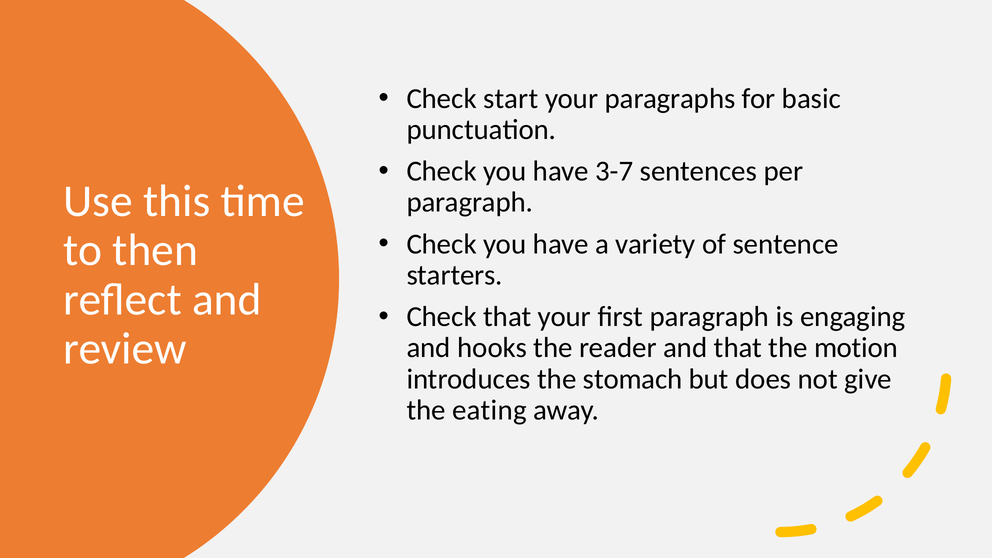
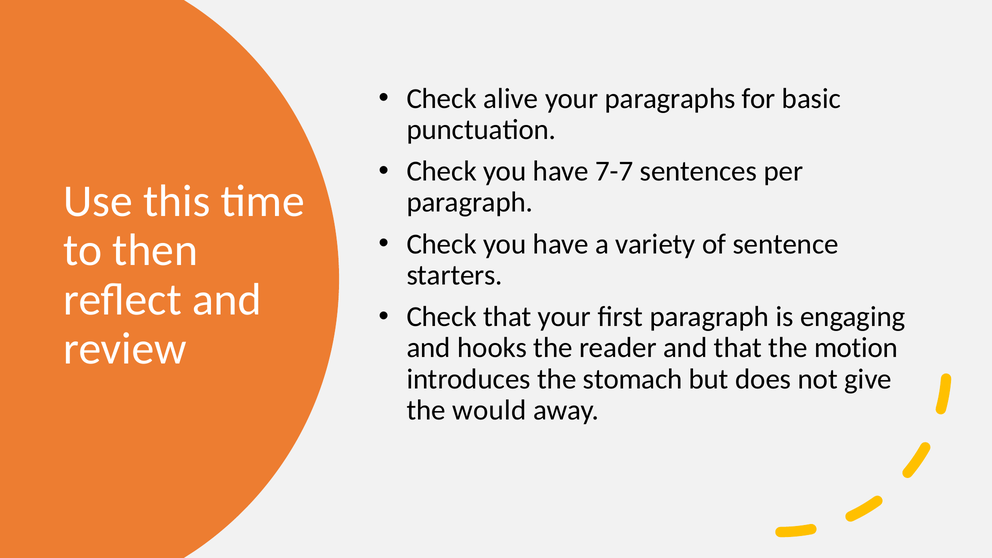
start: start -> alive (511, 99)
3-7: 3-7 -> 7-7 (614, 171)
eating: eating -> would (489, 410)
